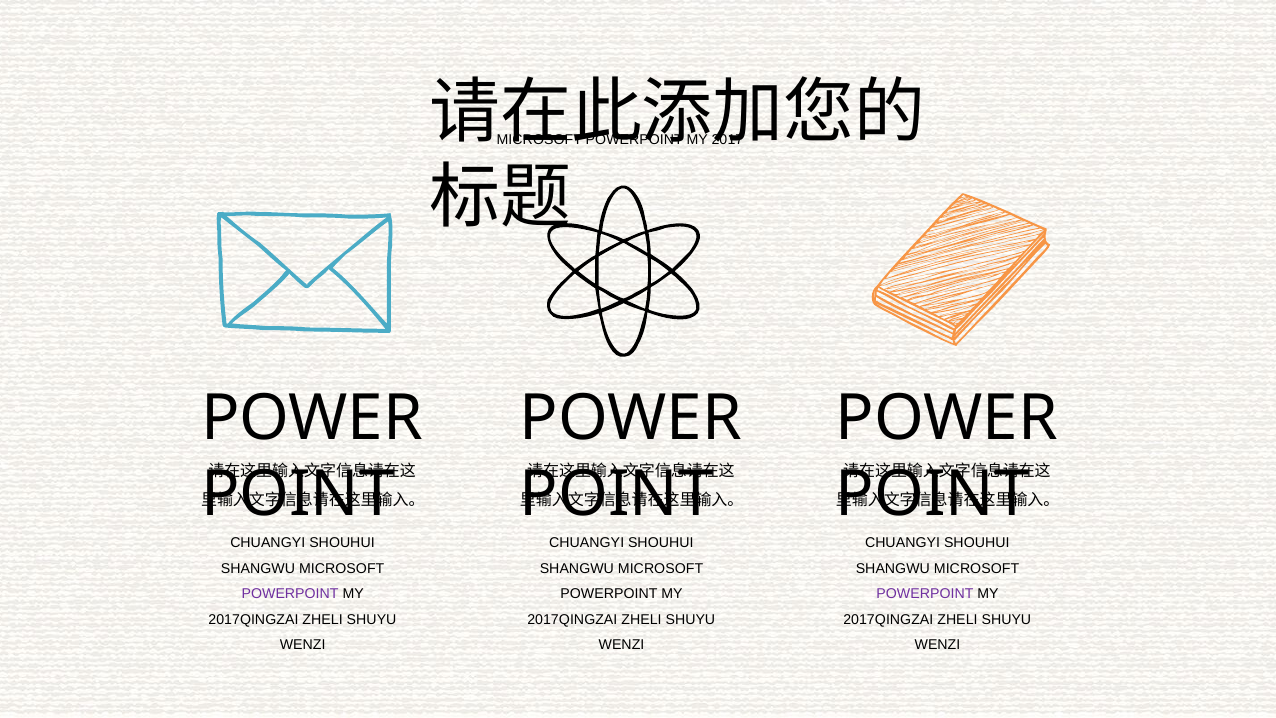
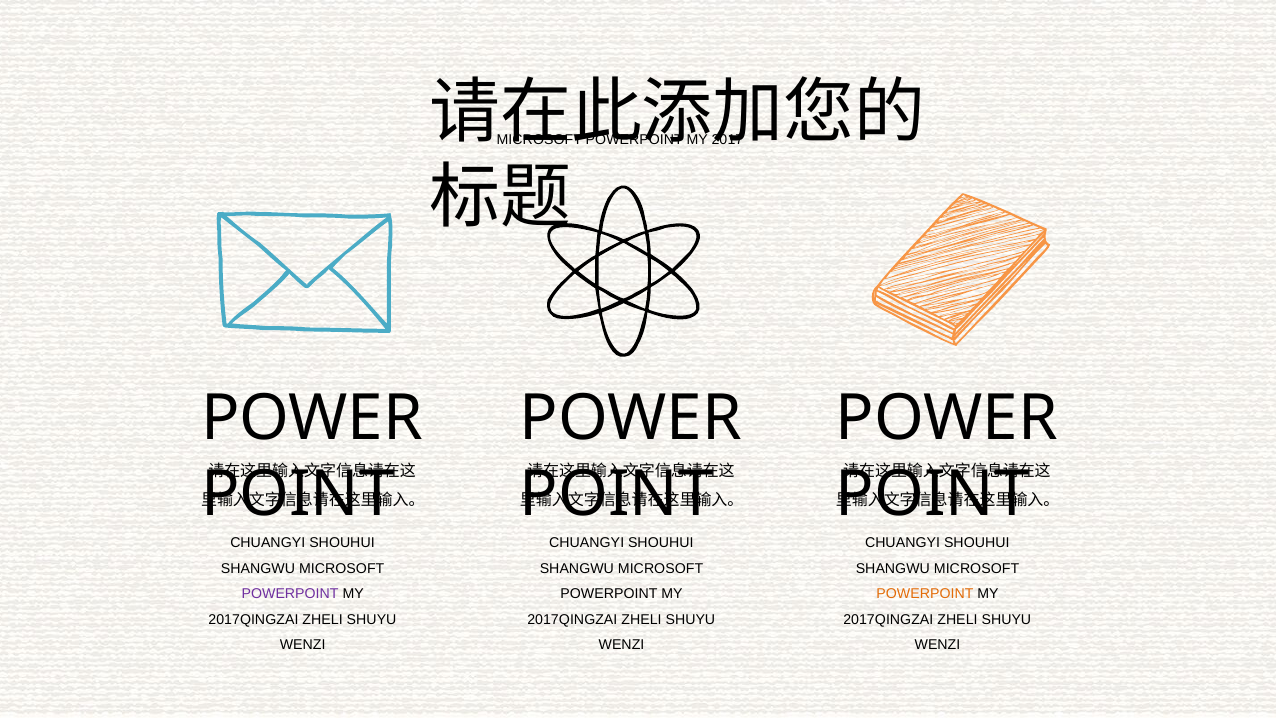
POWERPOINT colour: purple -> orange (925, 594)
